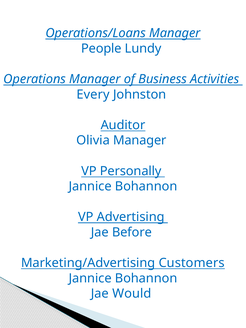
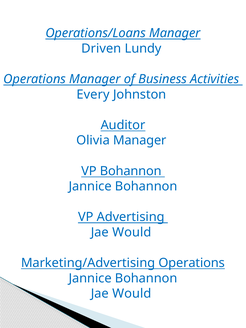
People: People -> Driven (101, 48)
VP Personally: Personally -> Bohannon (131, 171)
Before: Before -> Would (132, 232)
Marketing/Advertising Customers: Customers -> Operations (192, 263)
